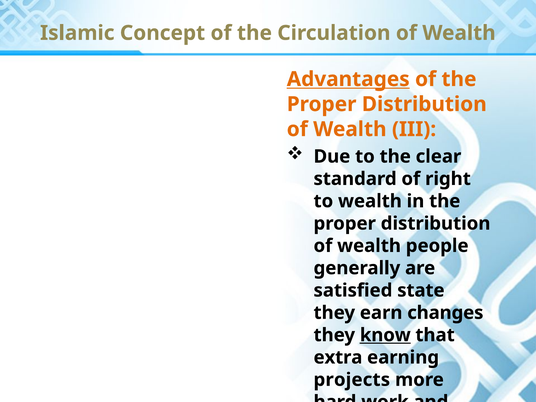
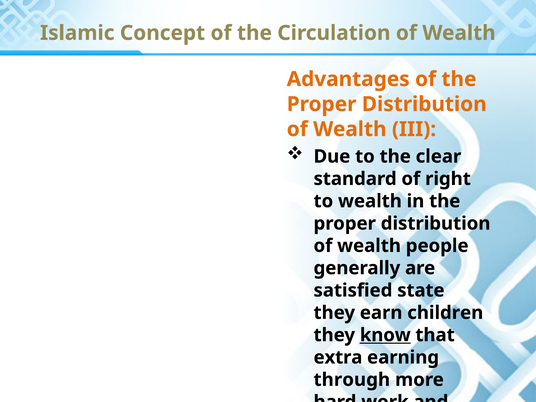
Advantages underline: present -> none (348, 79)
changes: changes -> children (445, 313)
projects: projects -> through (352, 380)
